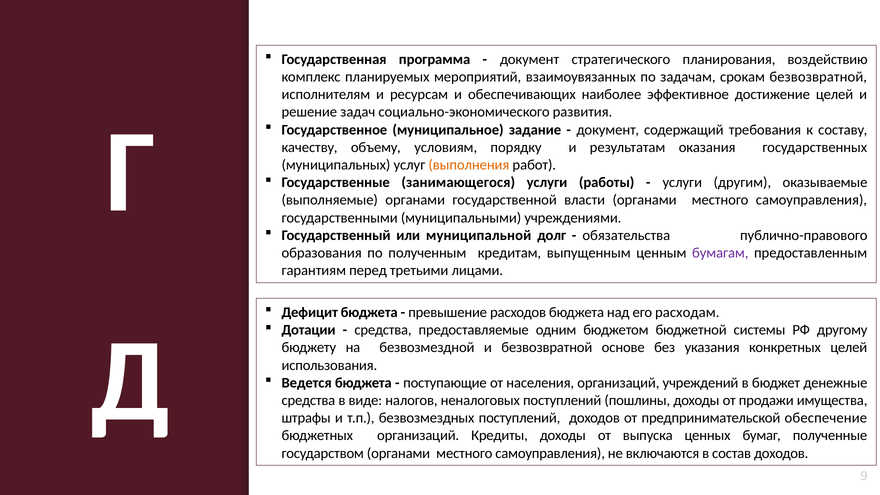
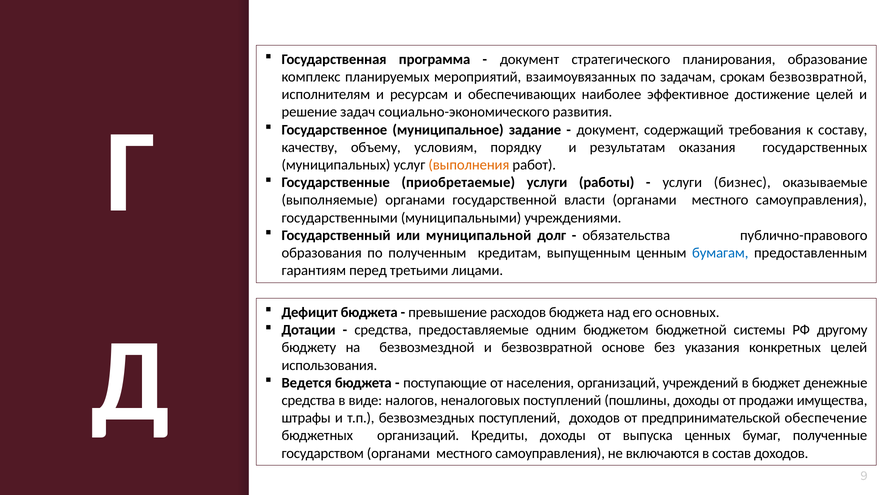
воздействию: воздействию -> образование (828, 59)
занимающегося: занимающегося -> приобретаемые (458, 183)
другим: другим -> бизнес (742, 183)
бумагам colour: purple -> blue (720, 253)
расходам: расходам -> основных (687, 312)
